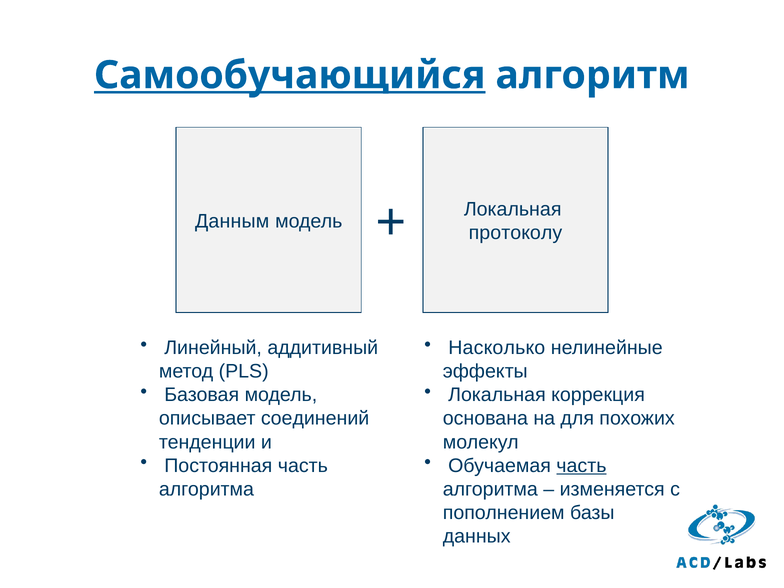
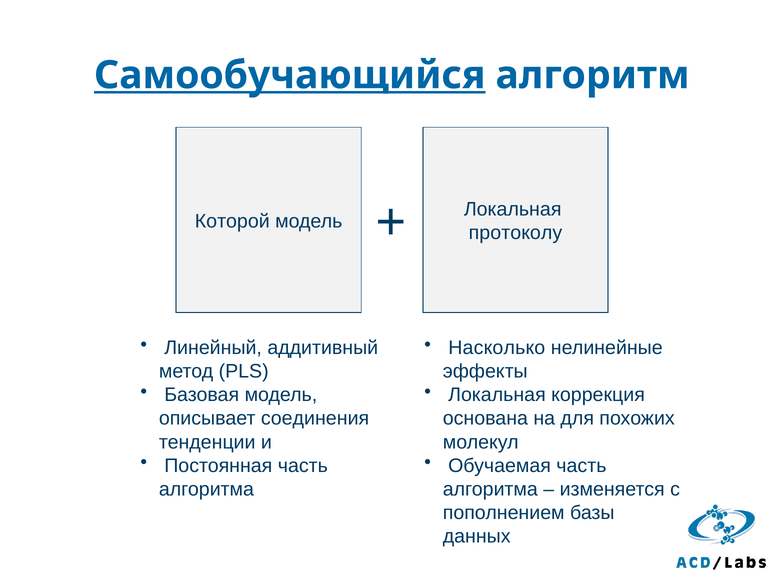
Данным: Данным -> Которой (232, 221)
соединений: соединений -> соединения (315, 419)
часть underline: present -> none (581, 466)
